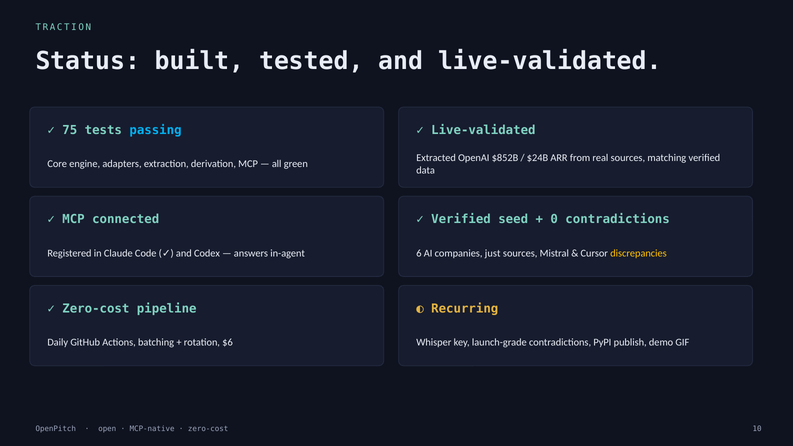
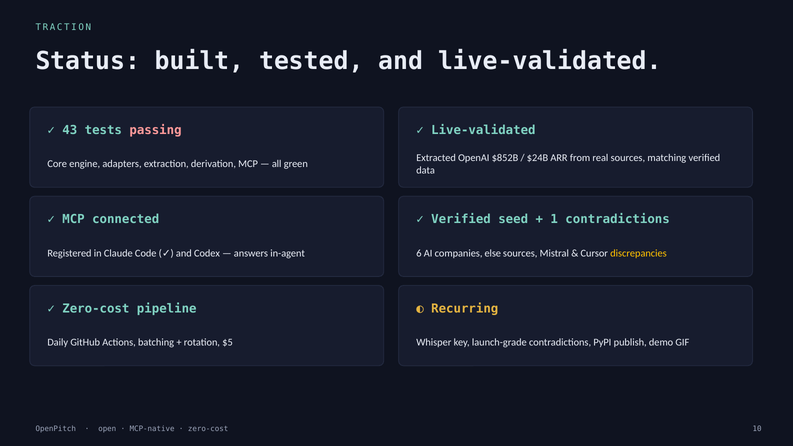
75: 75 -> 43 (70, 130)
passing colour: light blue -> pink (156, 130)
0: 0 -> 1 (554, 219)
just: just -> else (493, 253)
$6: $6 -> $5 (228, 343)
